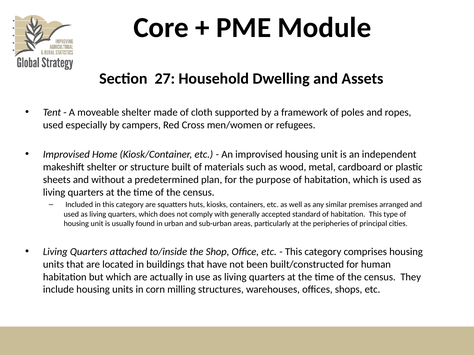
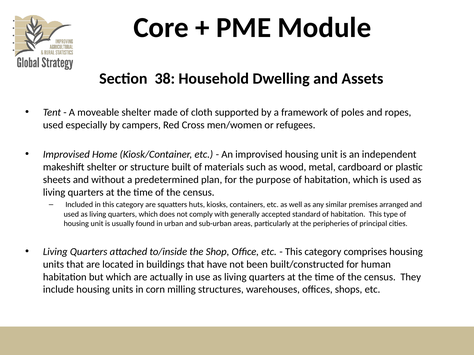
27: 27 -> 38 (165, 79)
